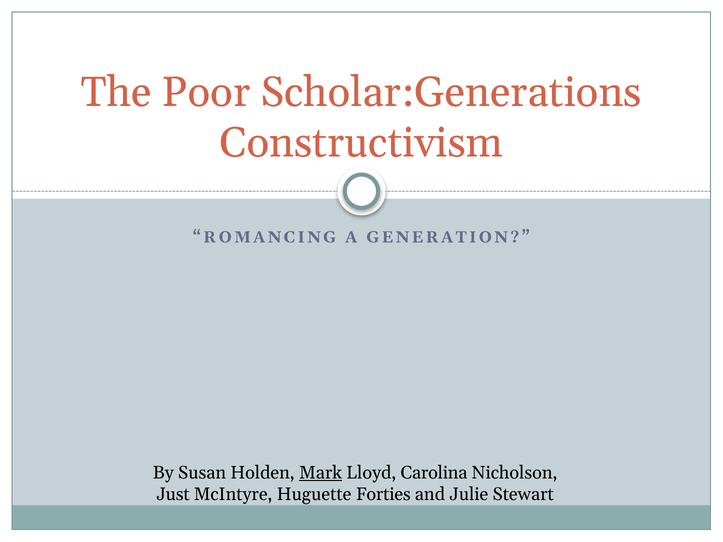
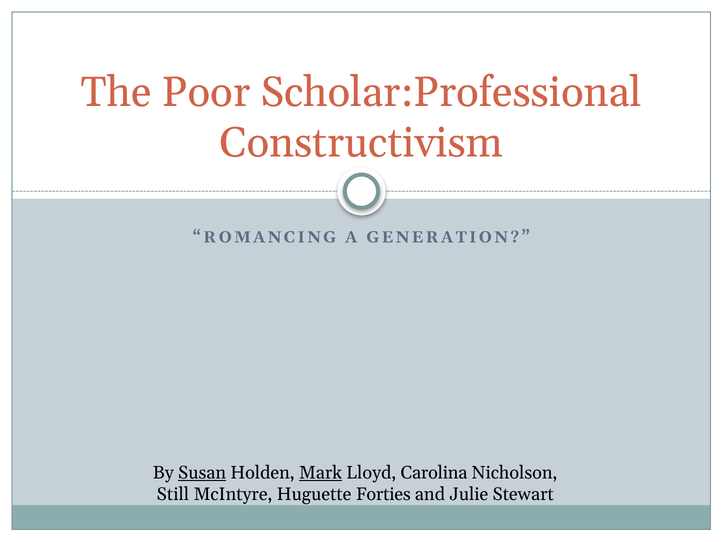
Scholar:Generations: Scholar:Generations -> Scholar:Professional (451, 92)
Susan underline: none -> present (202, 473)
Just: Just -> Still (173, 495)
